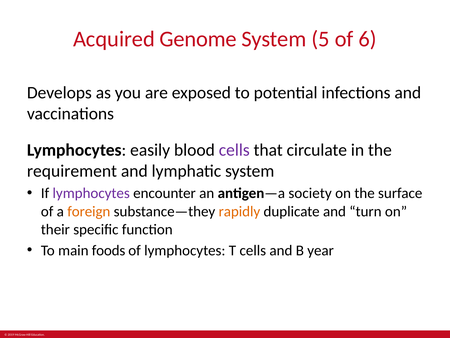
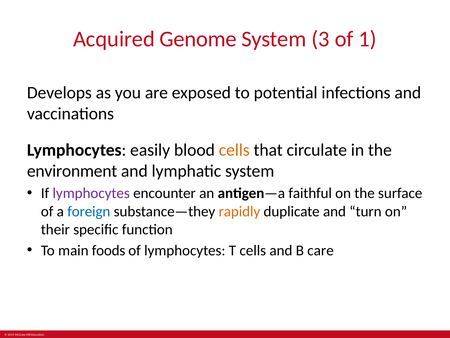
5: 5 -> 3 (321, 39)
6: 6 -> 1 (368, 39)
cells colour: purple -> orange (234, 150)
requirement: requirement -> environment (72, 171)
society: society -> faithful (310, 193)
foreign colour: orange -> blue (89, 211)
year: year -> care (321, 250)
